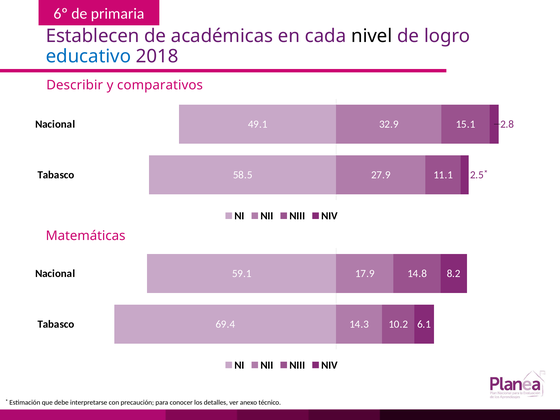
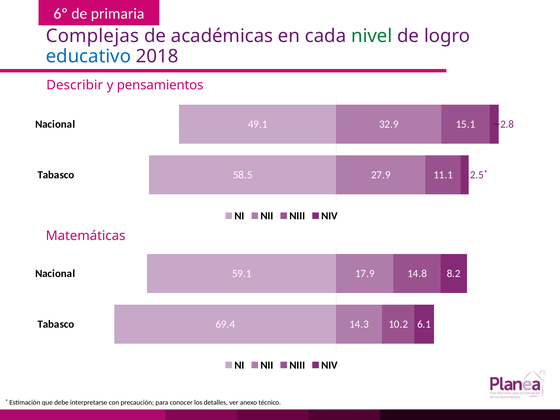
Establecen: Establecen -> Complejas (92, 36)
nivel colour: black -> green (372, 36)
comparativos: comparativos -> pensamientos (160, 85)
